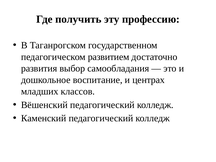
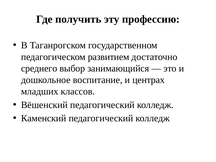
развития: развития -> среднего (39, 68)
самообладания: самообладания -> занимающийся (118, 68)
